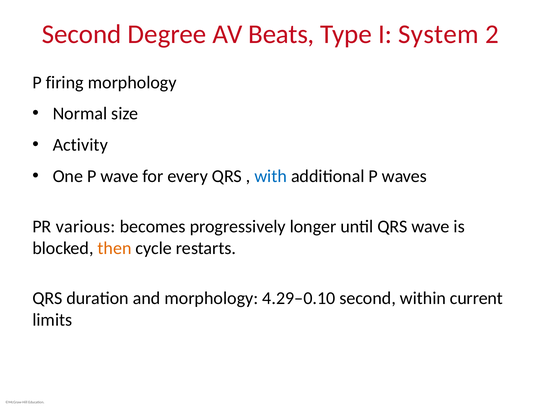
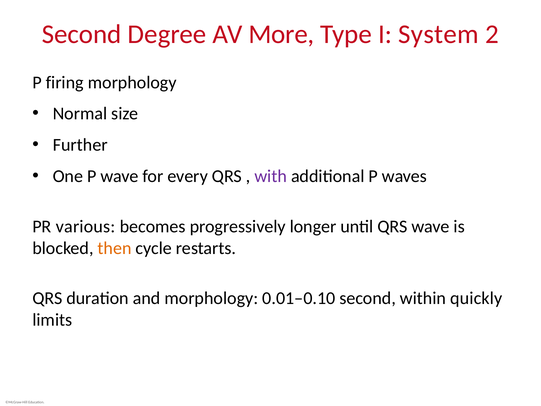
Beats: Beats -> More (281, 34)
Activity: Activity -> Further (80, 145)
with colour: blue -> purple (271, 176)
4.29‒0.10: 4.29‒0.10 -> 0.01‒0.10 (299, 298)
current: current -> quickly (476, 298)
